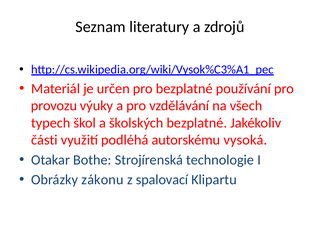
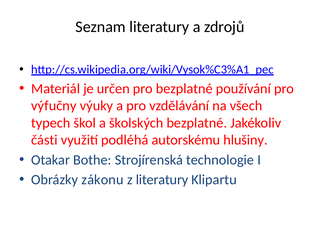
provozu: provozu -> výfučny (54, 106)
vysoká: vysoká -> hlušiny (245, 140)
z spalovací: spalovací -> literatury (162, 180)
